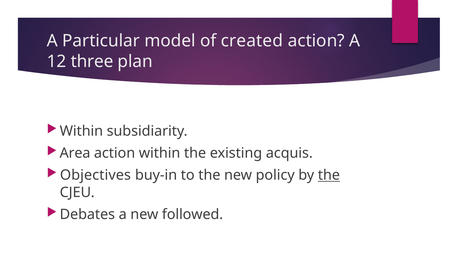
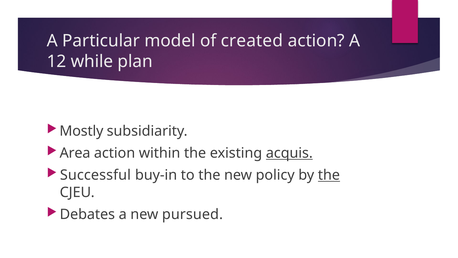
three: three -> while (92, 61)
Within: Within -> Mostly (81, 131)
acquis underline: none -> present (289, 153)
Objectives: Objectives -> Successful (95, 175)
followed: followed -> pursued (192, 214)
